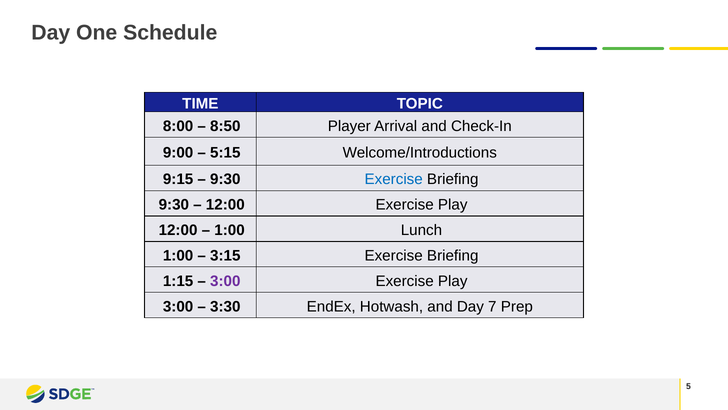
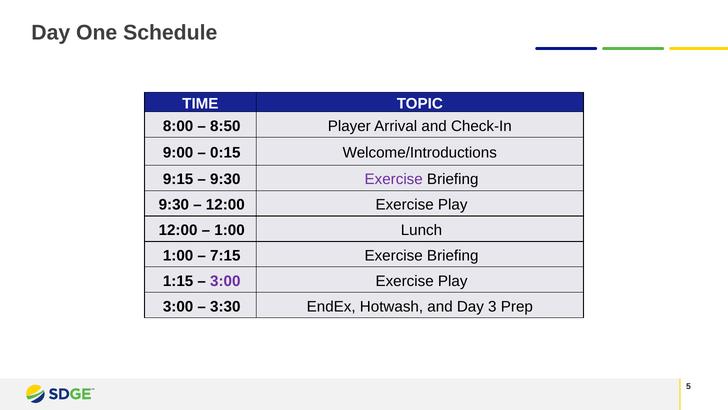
5:15: 5:15 -> 0:15 (225, 153)
Exercise colour: blue -> purple (394, 179)
3:15: 3:15 -> 7:15 (225, 255)
7: 7 -> 3 (492, 306)
